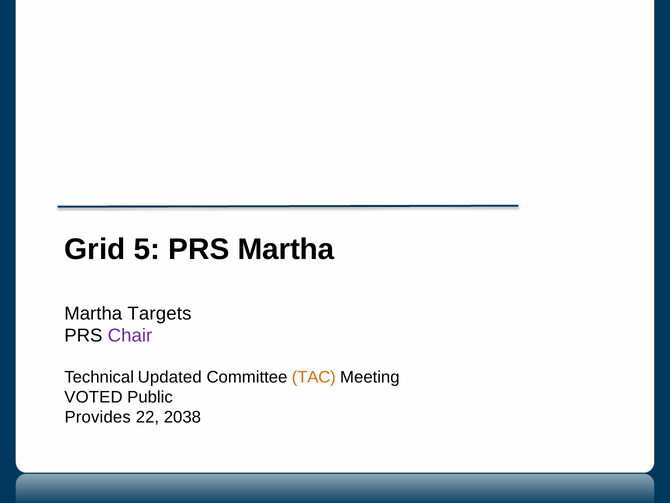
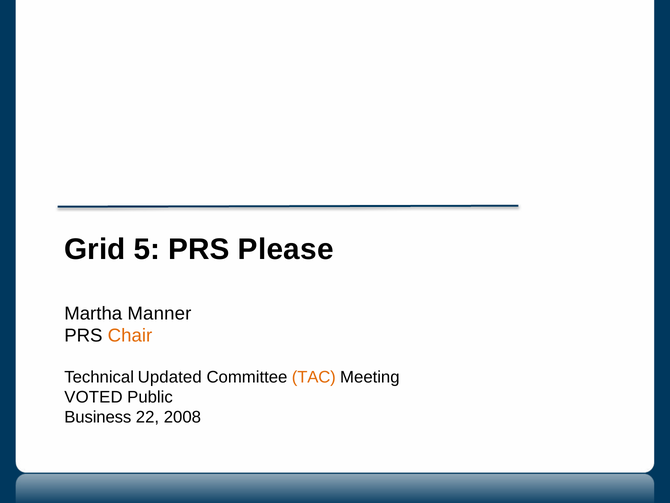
PRS Martha: Martha -> Please (286, 249)
Targets: Targets -> Manner (159, 313)
Chair colour: purple -> orange (130, 335)
Provides: Provides -> Business (98, 417)
2038: 2038 -> 2008 (182, 417)
